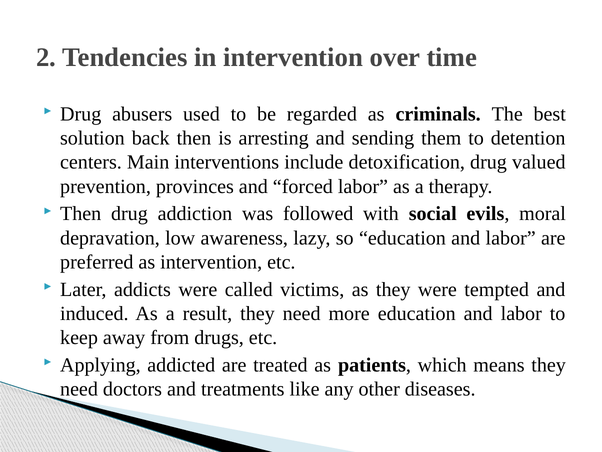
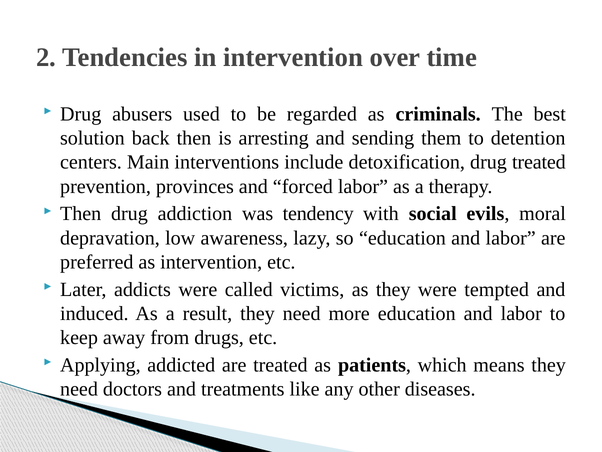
drug valued: valued -> treated (539, 162)
followed: followed -> tendency (318, 214)
